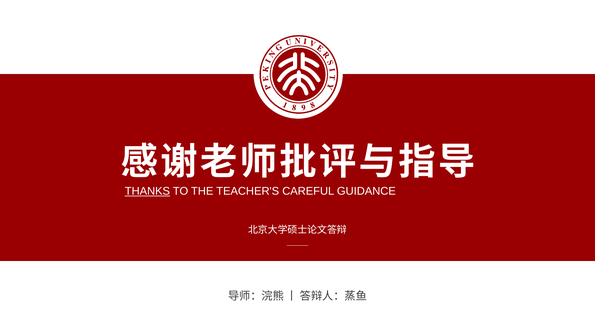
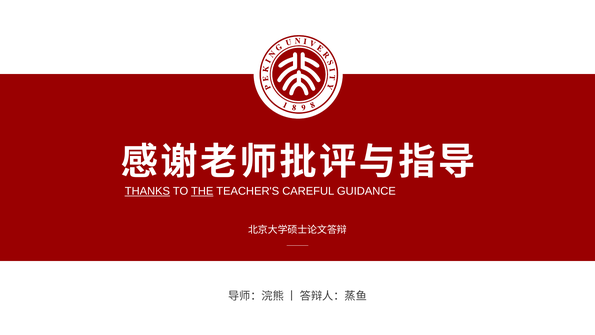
THE underline: none -> present (202, 191)
